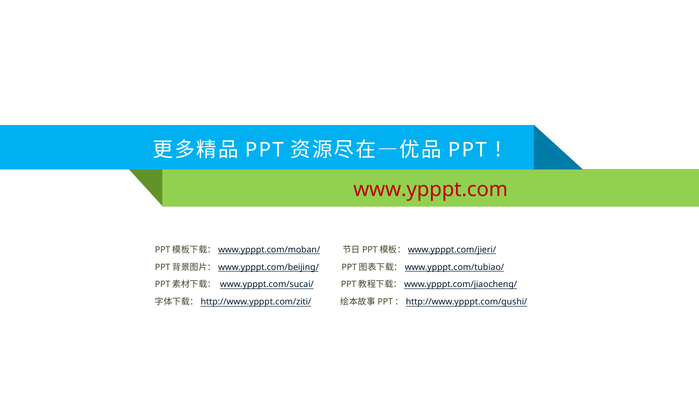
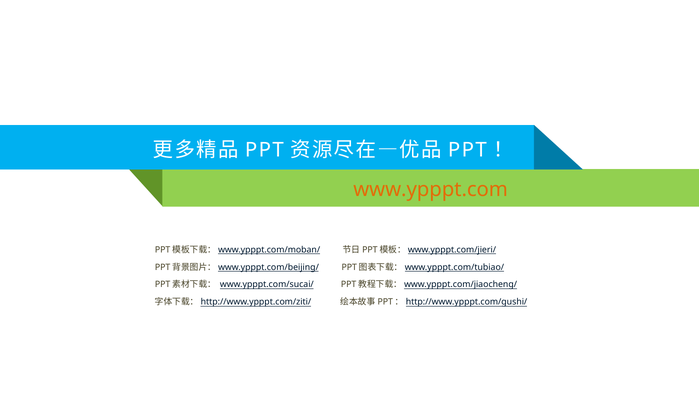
www.ypppt.com colour: red -> orange (431, 189)
